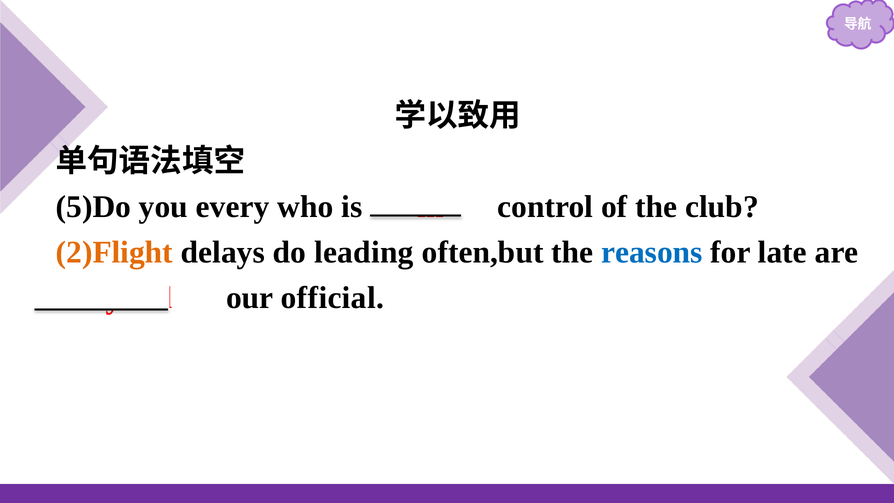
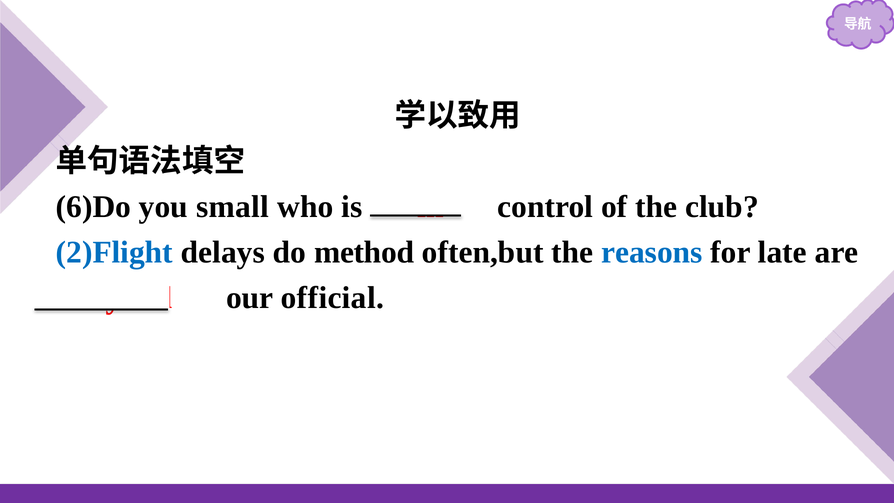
5)Do: 5)Do -> 6)Do (93, 207)
every: every -> small (233, 207)
2)Flight colour: orange -> blue (114, 252)
leading: leading -> method (364, 252)
